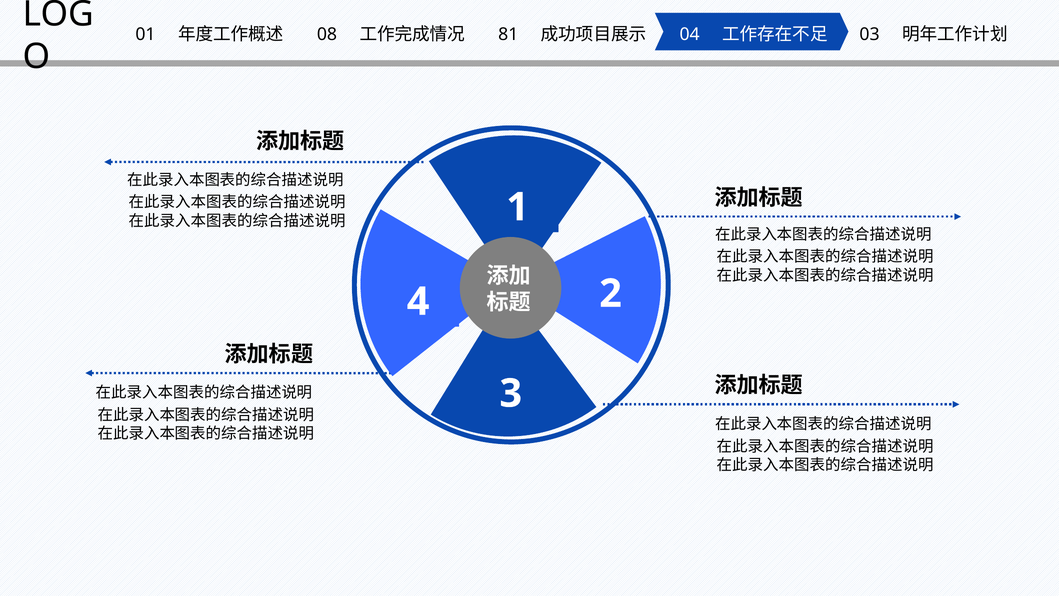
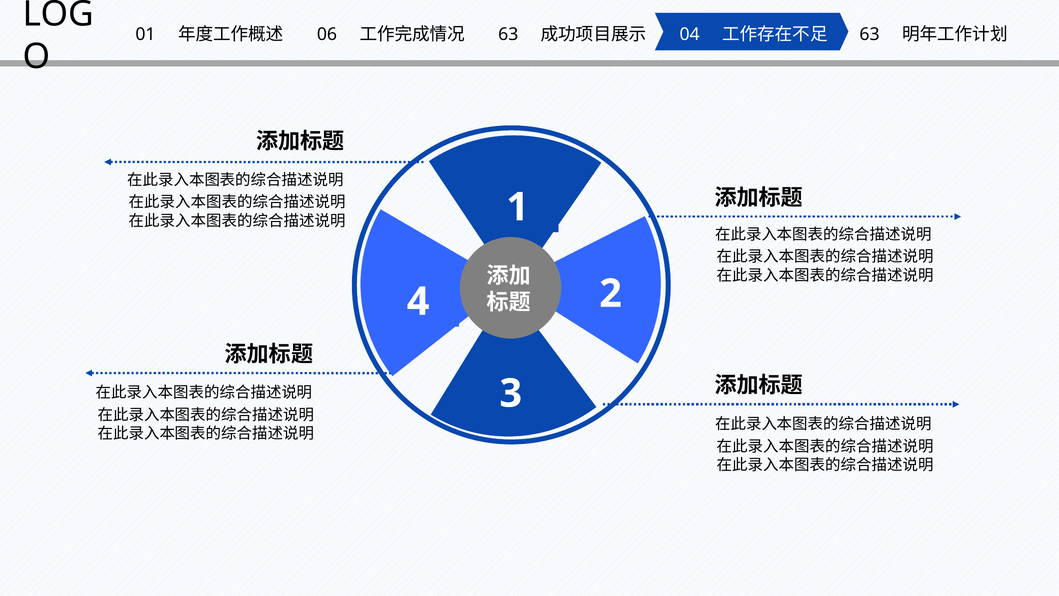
08: 08 -> 06 (327, 34)
81: 81 -> 63 (508, 34)
03: 03 -> 63 (870, 34)
